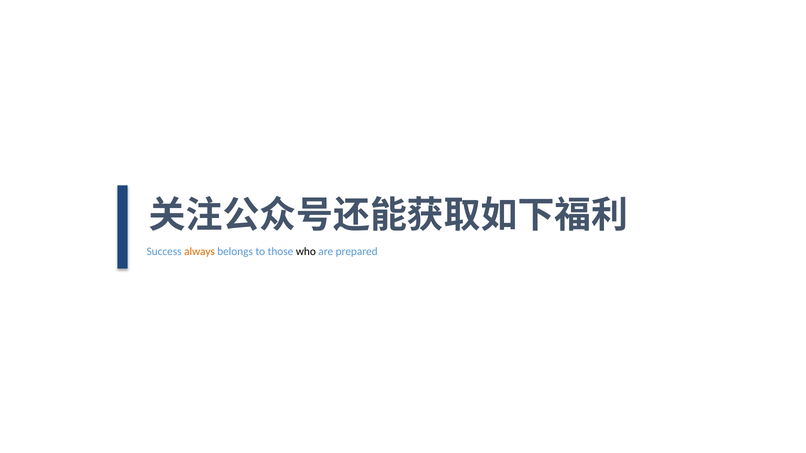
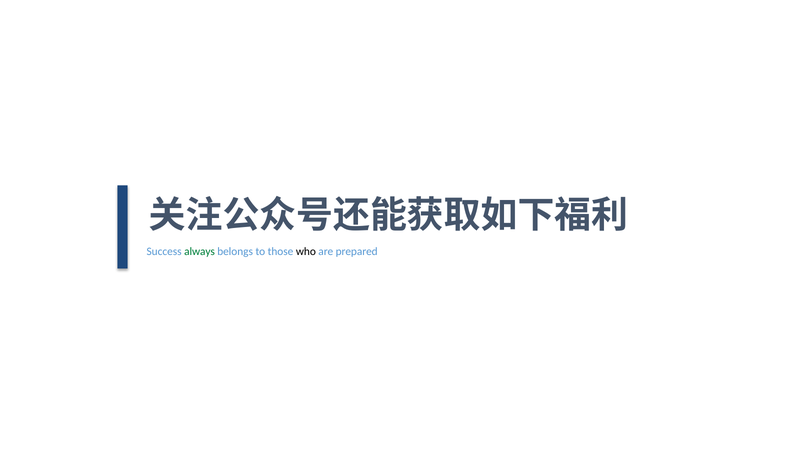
always colour: orange -> green (200, 252)
